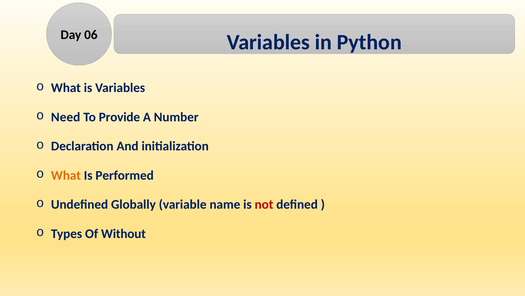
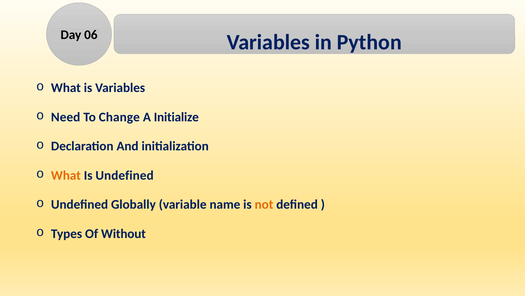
Provide: Provide -> Change (119, 117)
Number: Number -> Initialize (176, 117)
Is Performed: Performed -> Undefined (125, 175)
not colour: red -> orange (264, 204)
